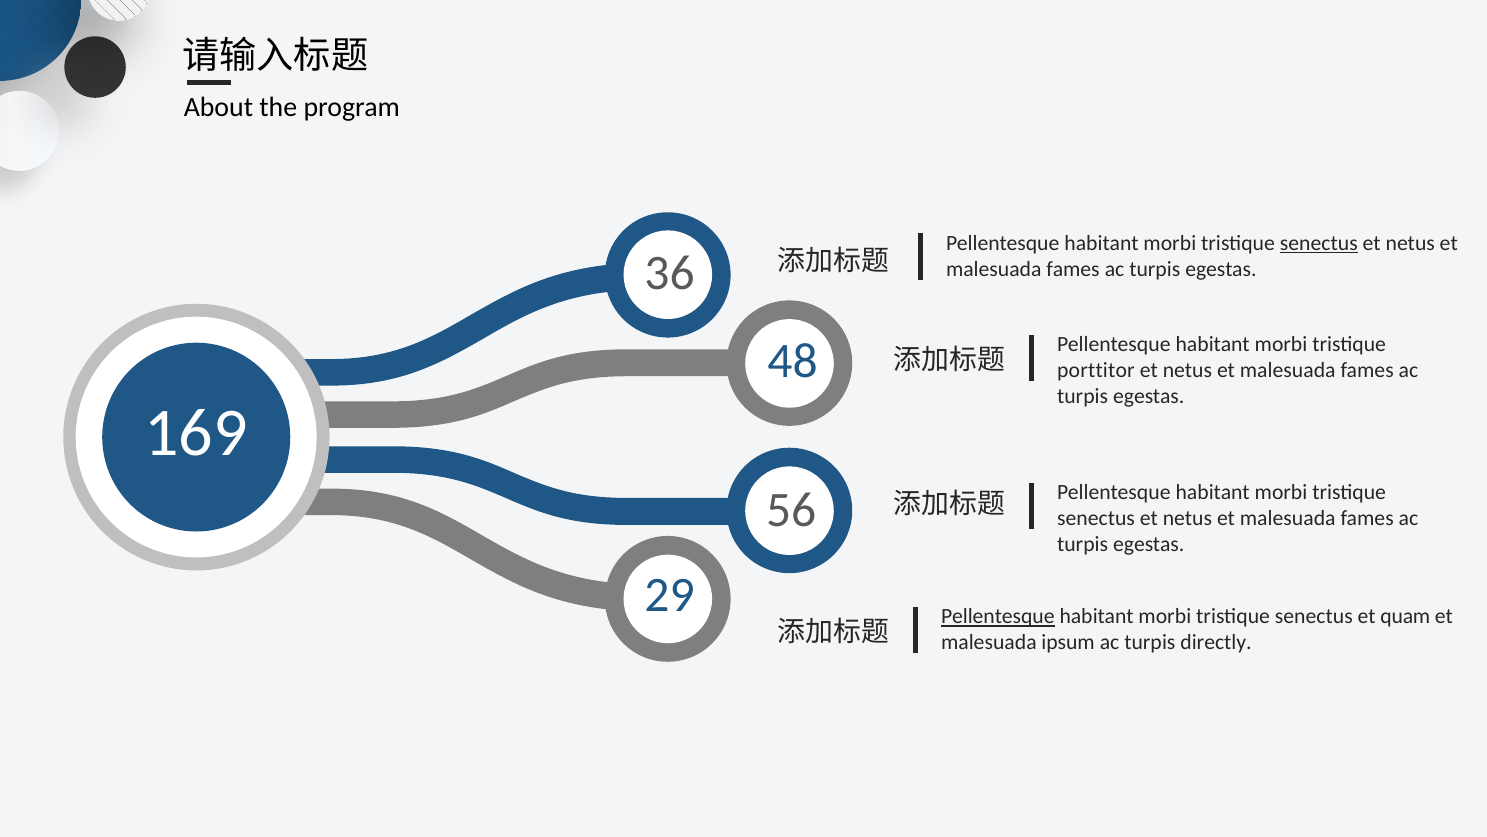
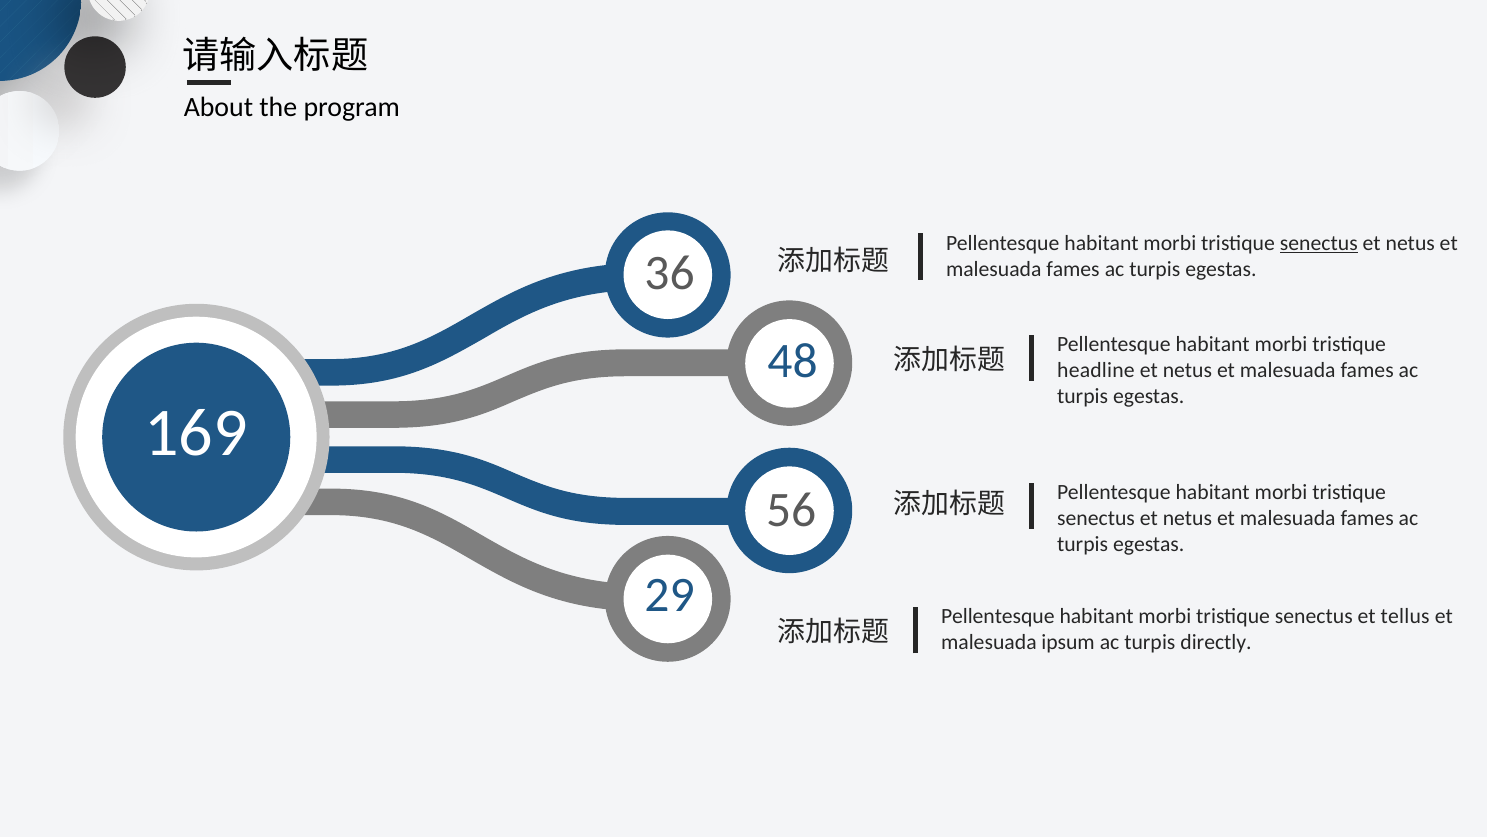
porttitor: porttitor -> headline (1096, 370)
Pellentesque underline: present -> none (998, 616)
quam: quam -> tellus (1405, 616)
